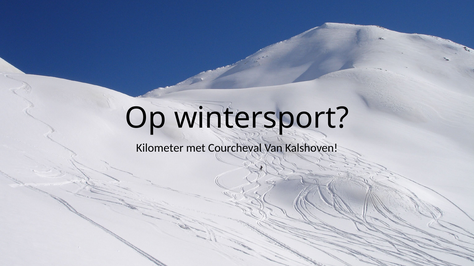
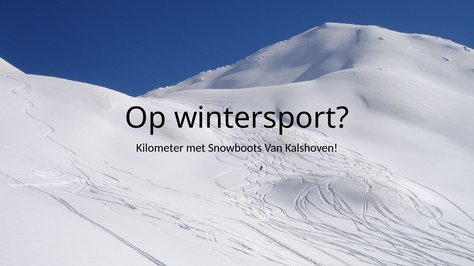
Courcheval: Courcheval -> Snowboots (235, 148)
